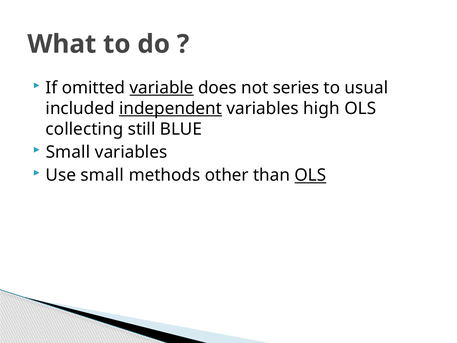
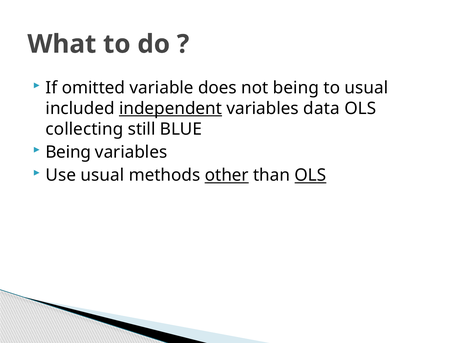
variable underline: present -> none (162, 88)
not series: series -> being (296, 88)
high: high -> data (322, 108)
Small: Small -> Being (68, 152)
Use small: small -> usual (102, 175)
other underline: none -> present (227, 175)
